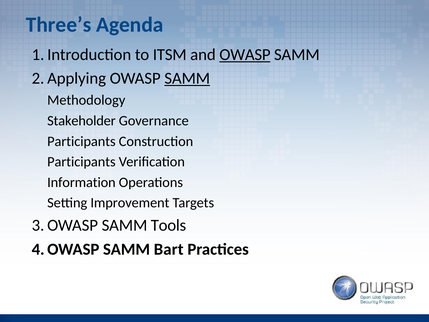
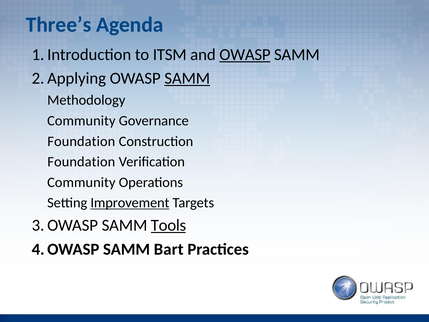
Stakeholder: Stakeholder -> Community (81, 121)
Participants: Participants -> Foundation (81, 141)
Participants: Participants -> Foundation (81, 162)
Information: Information -> Community (81, 182)
Improvement underline: none -> present (130, 203)
Tools underline: none -> present (168, 225)
